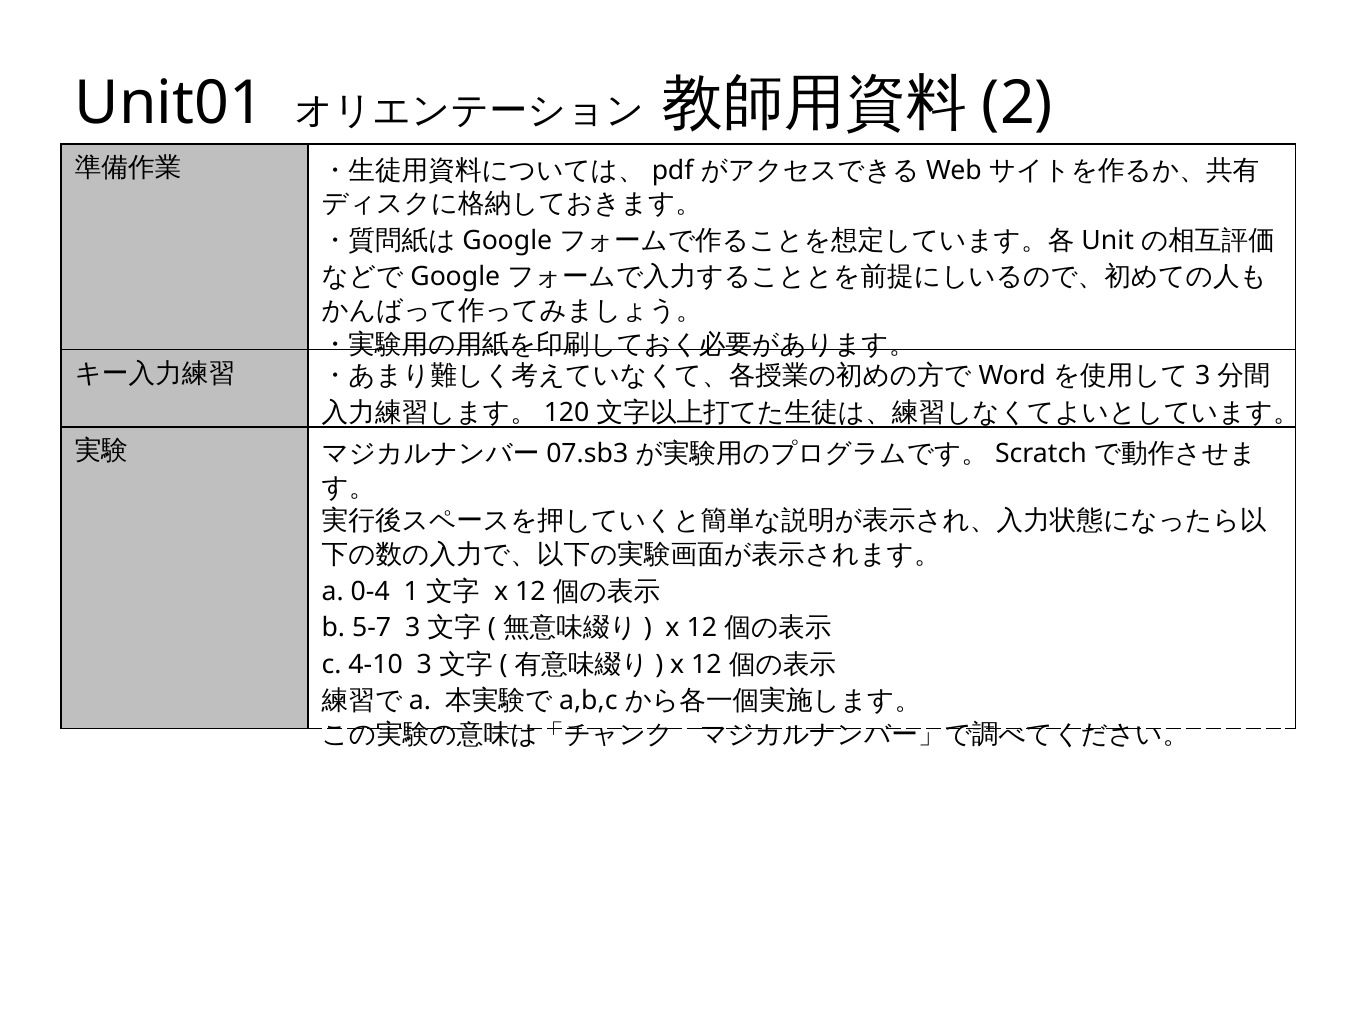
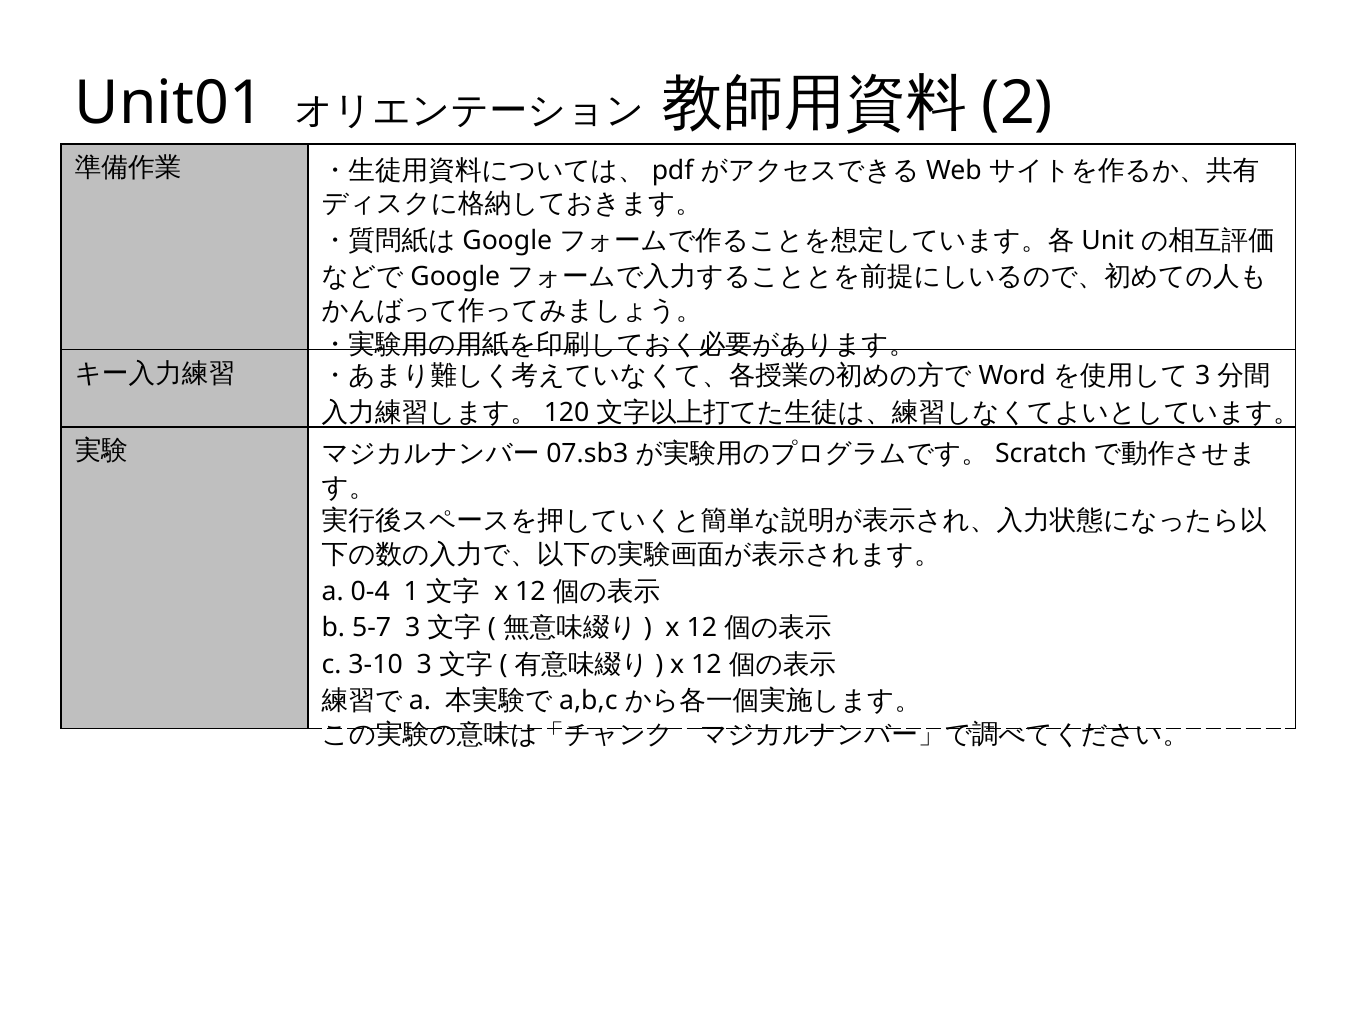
4-10: 4-10 -> 3-10 (376, 664)
